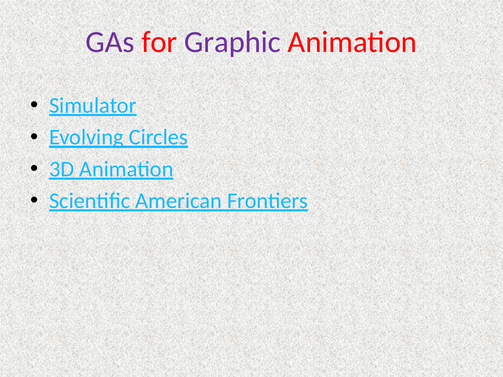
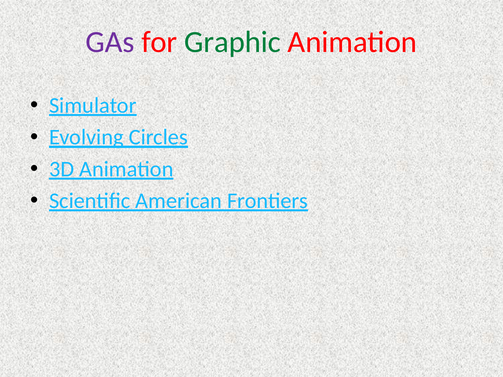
Graphic colour: purple -> green (232, 42)
